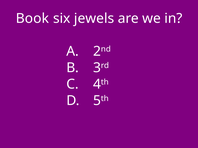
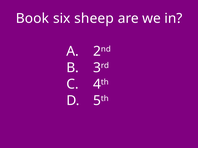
jewels: jewels -> sheep (94, 18)
